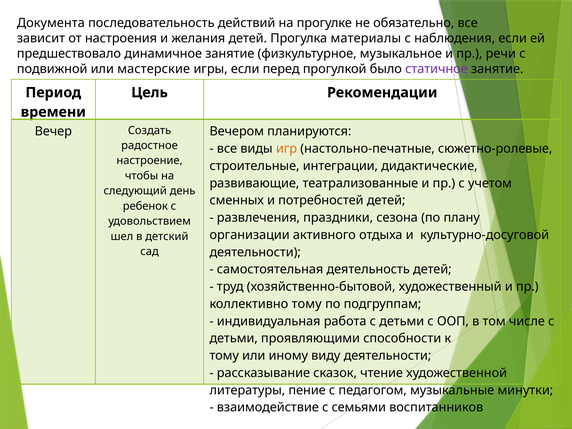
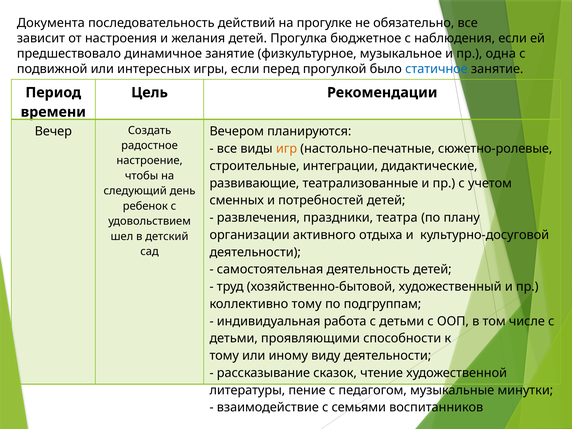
материалы: материалы -> бюджетное (366, 38)
речи: речи -> одна (501, 54)
мастерские: мастерские -> интересных (154, 69)
статичное colour: purple -> blue (436, 69)
сезона: сезона -> театра (397, 218)
